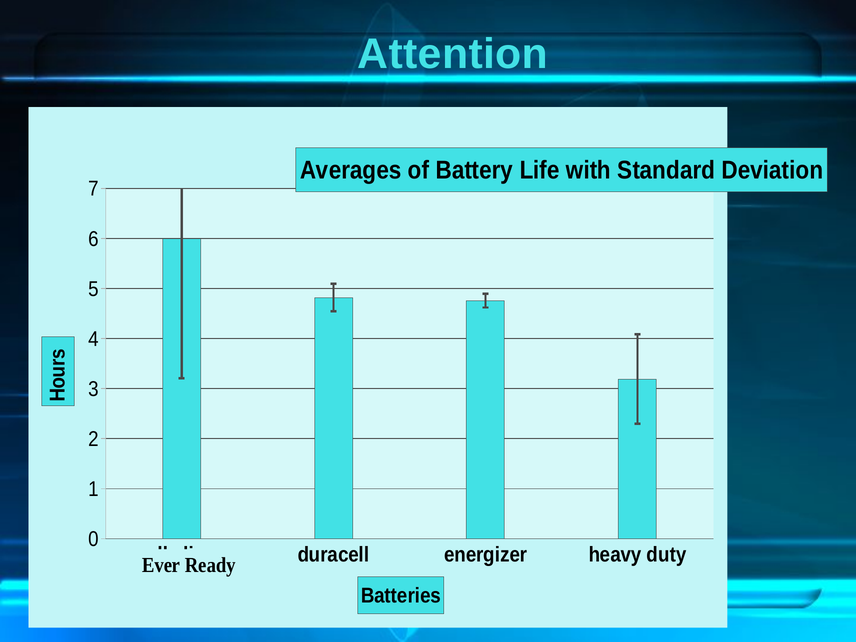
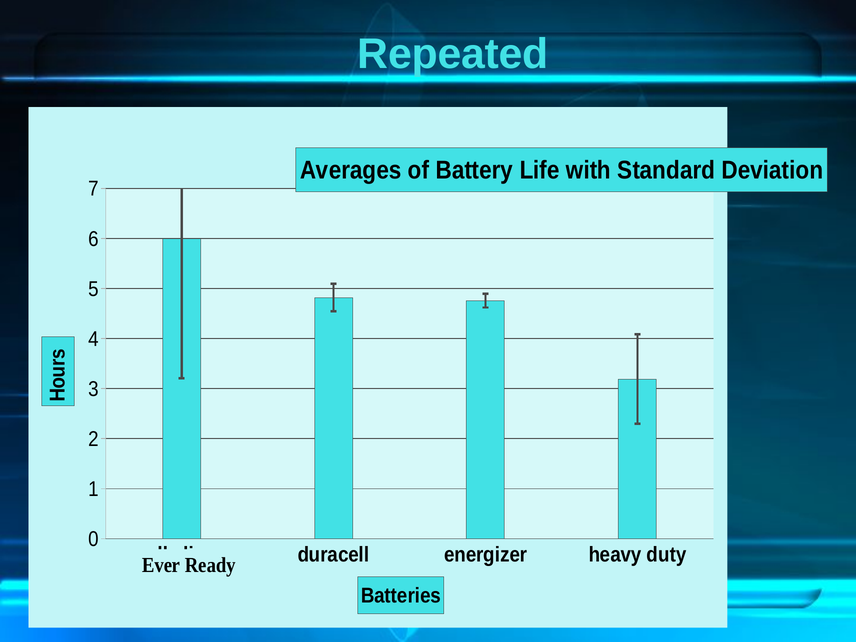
Attention: Attention -> Repeated (453, 54)
